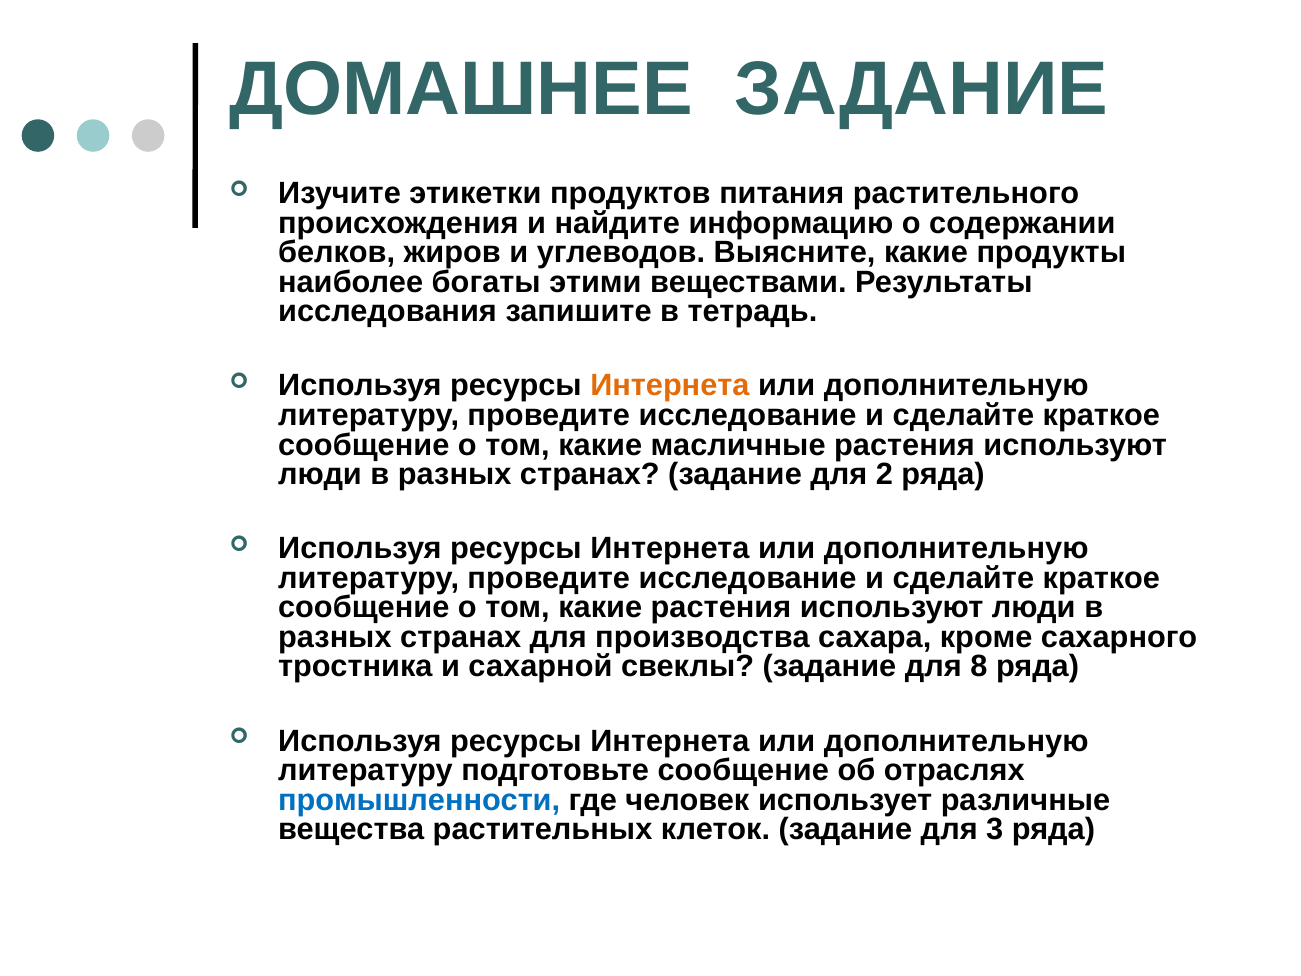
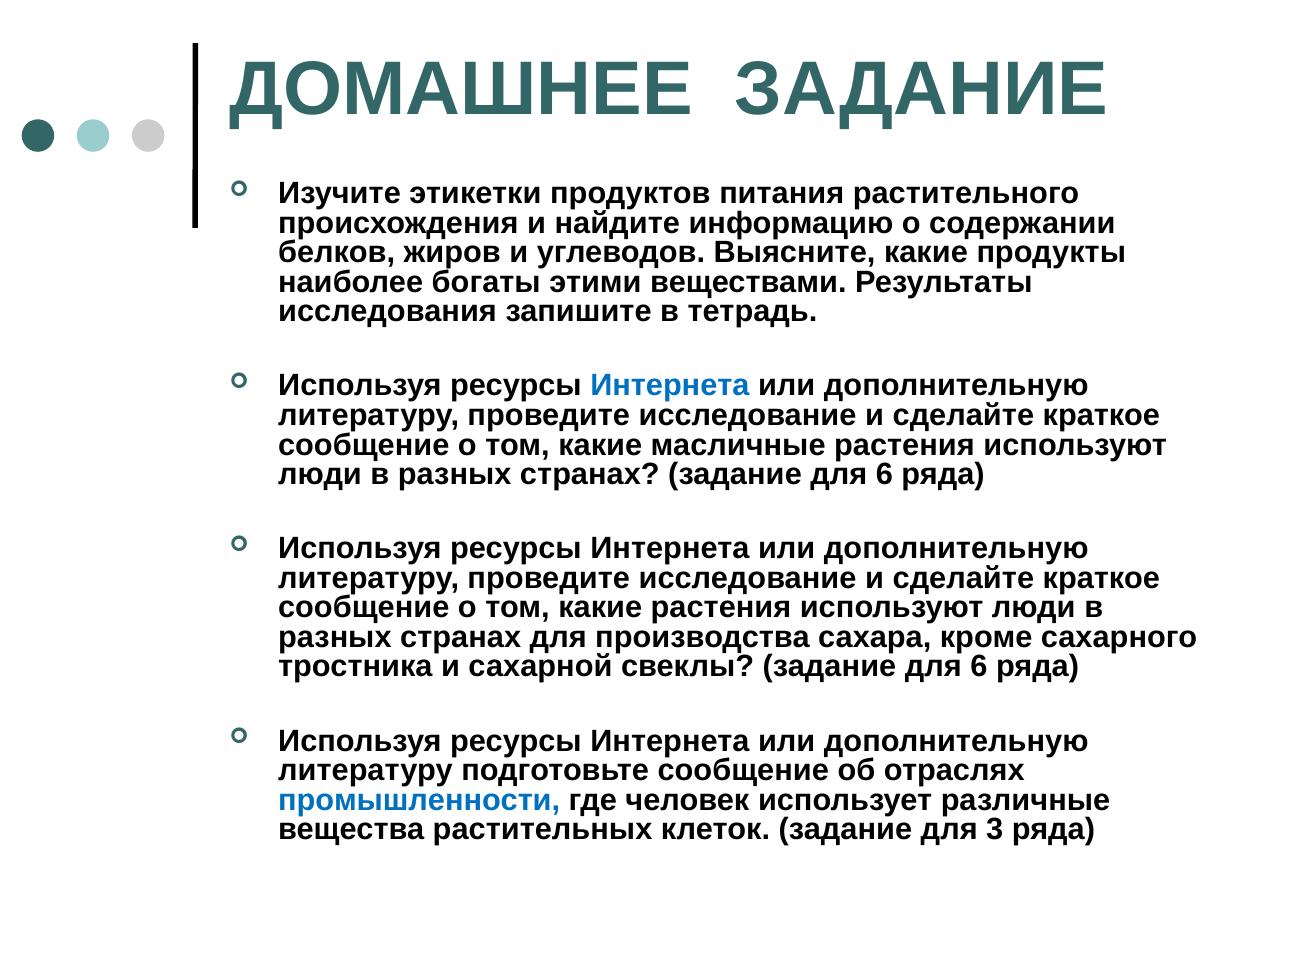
Интернета colour: orange -> blue (670, 386)
странах задание для 2: 2 -> 6 (884, 474)
свеклы задание для 8: 8 -> 6 (979, 667)
